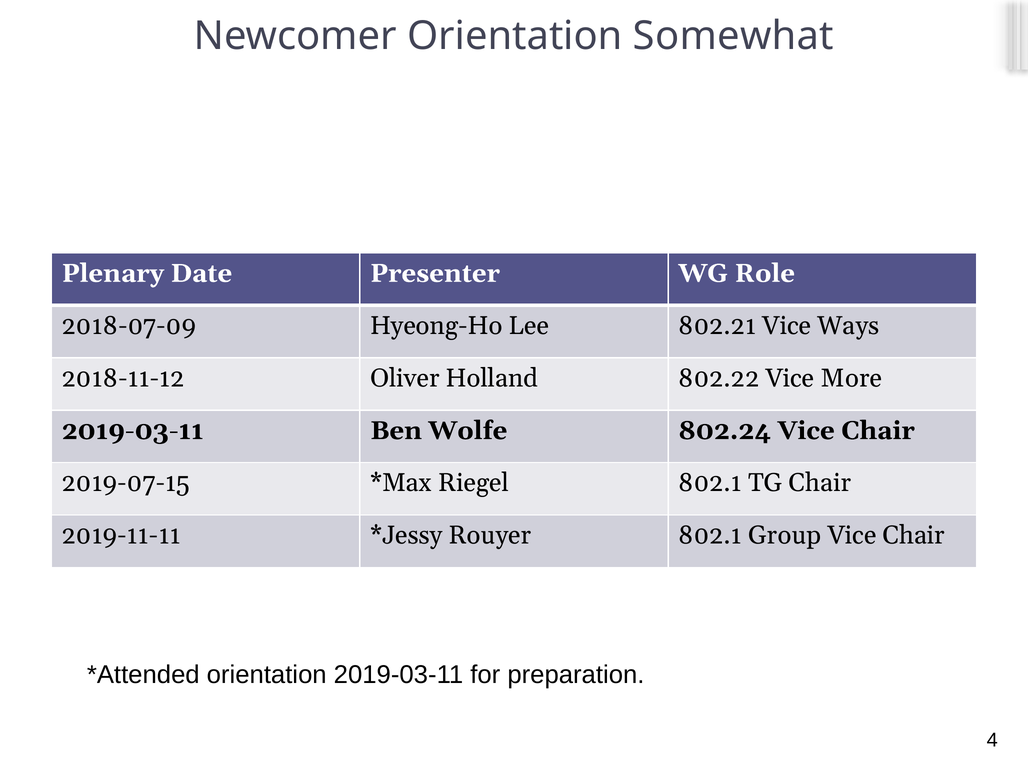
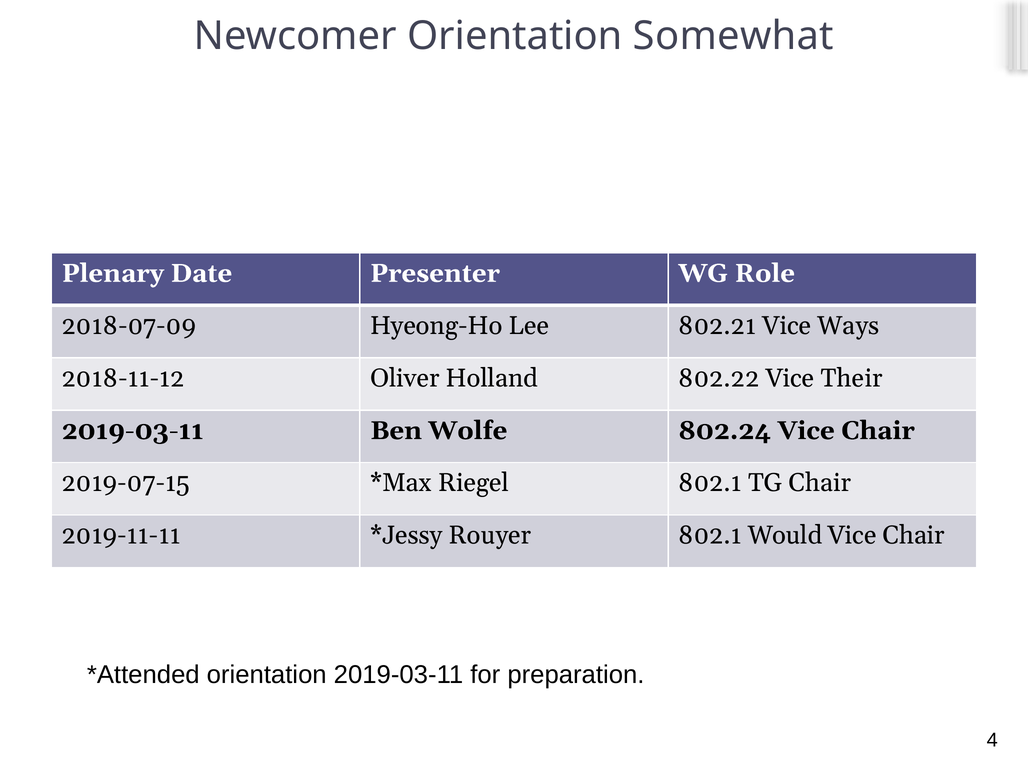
More: More -> Their (852, 378)
Group: Group -> Would (785, 535)
